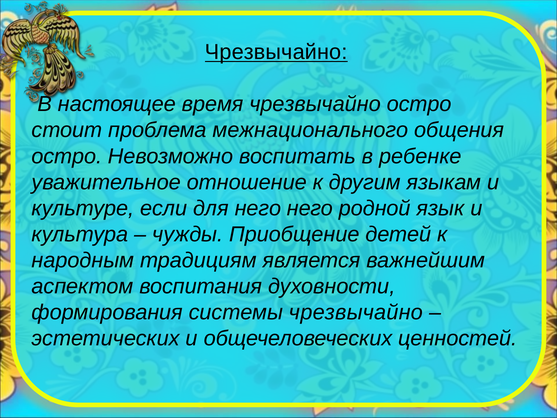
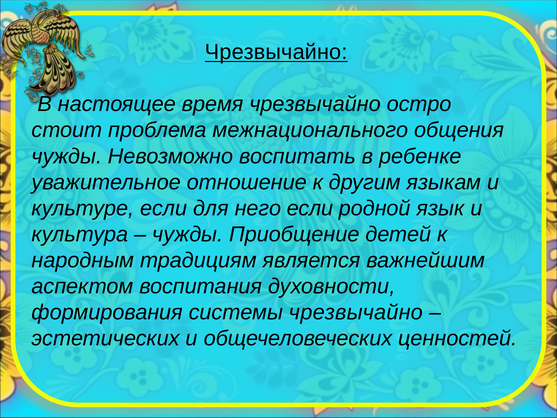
остро: остро -> чужды (67, 156)
него него: него -> если (310, 208)
